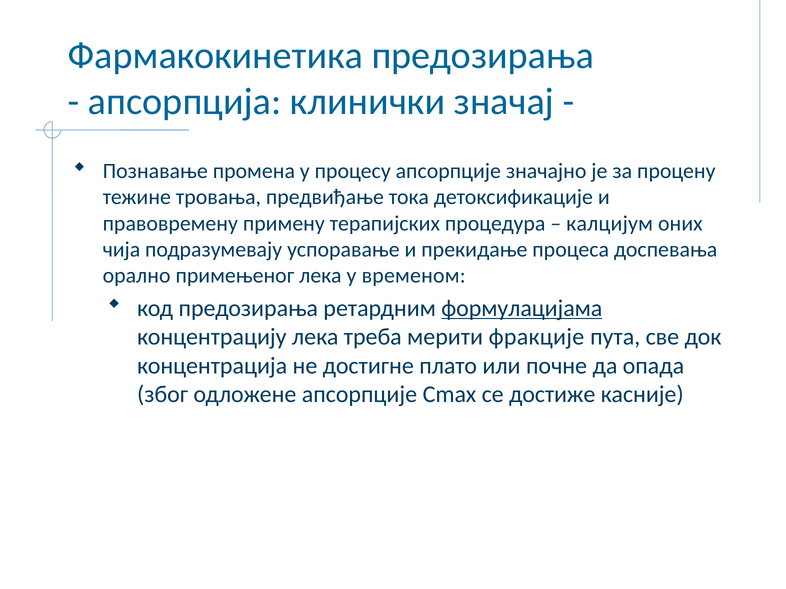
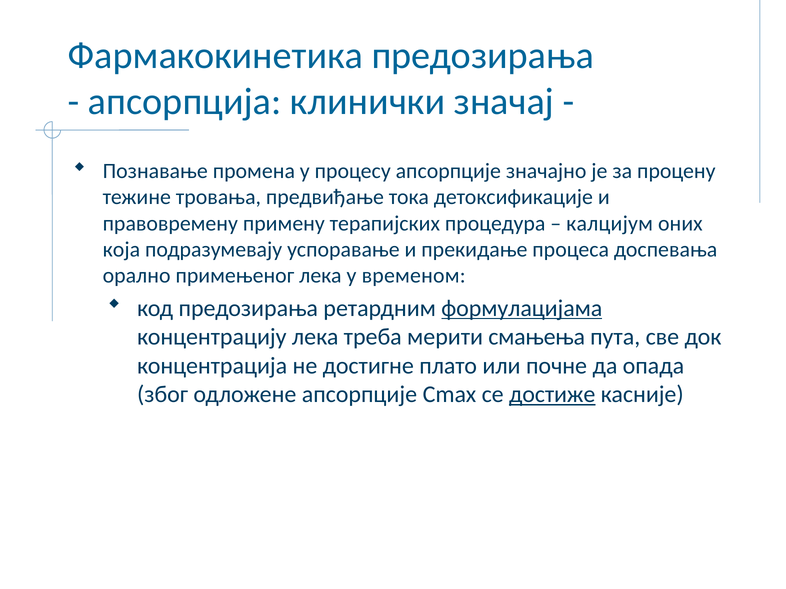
чија: чија -> која (121, 250)
фракције: фракције -> смањења (537, 337)
достиже underline: none -> present (552, 395)
